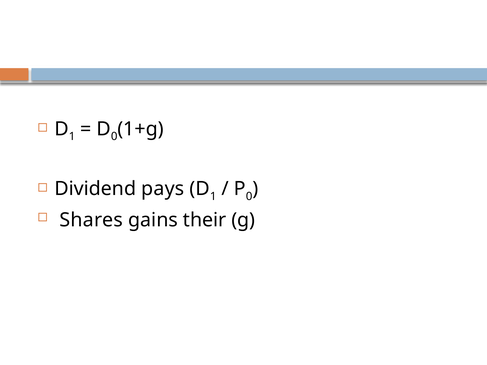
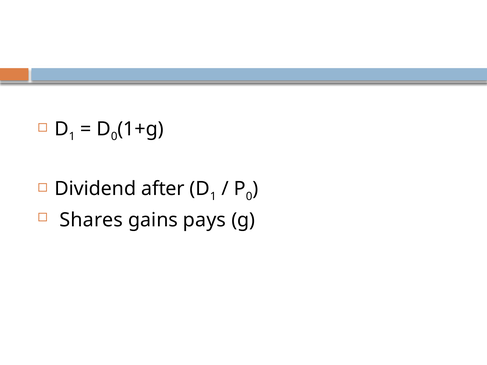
pays: pays -> after (163, 189)
their: their -> pays (205, 220)
